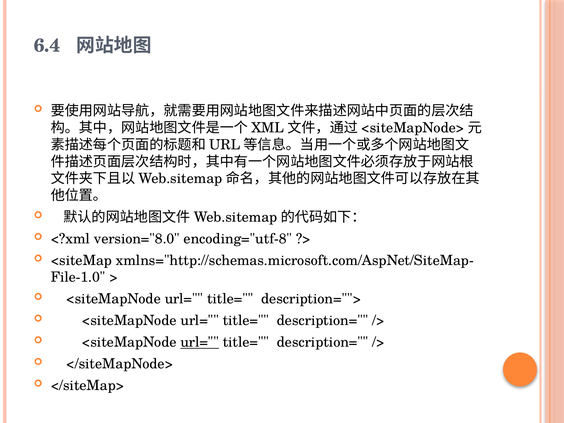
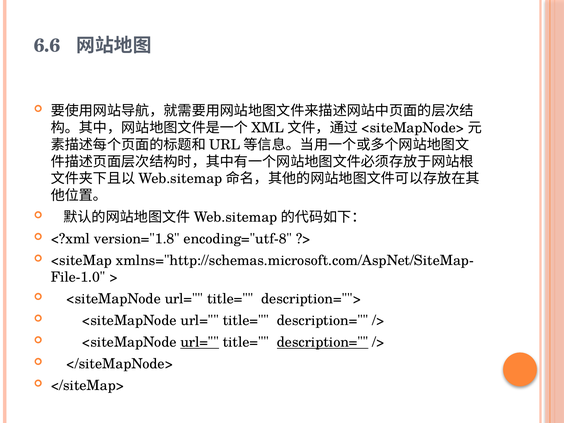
6.4: 6.4 -> 6.6 (47, 46)
version="8.0: version="8.0 -> version="1.8 (137, 239)
description= underline: none -> present (323, 342)
